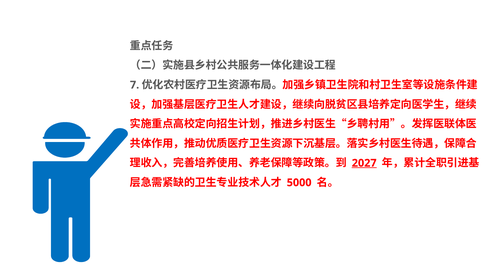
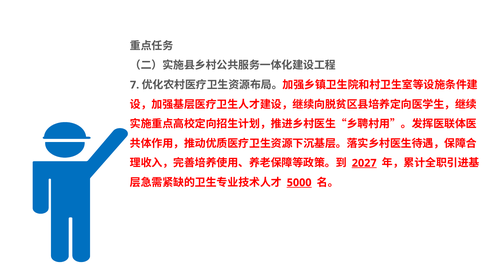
5000 underline: none -> present (299, 183)
